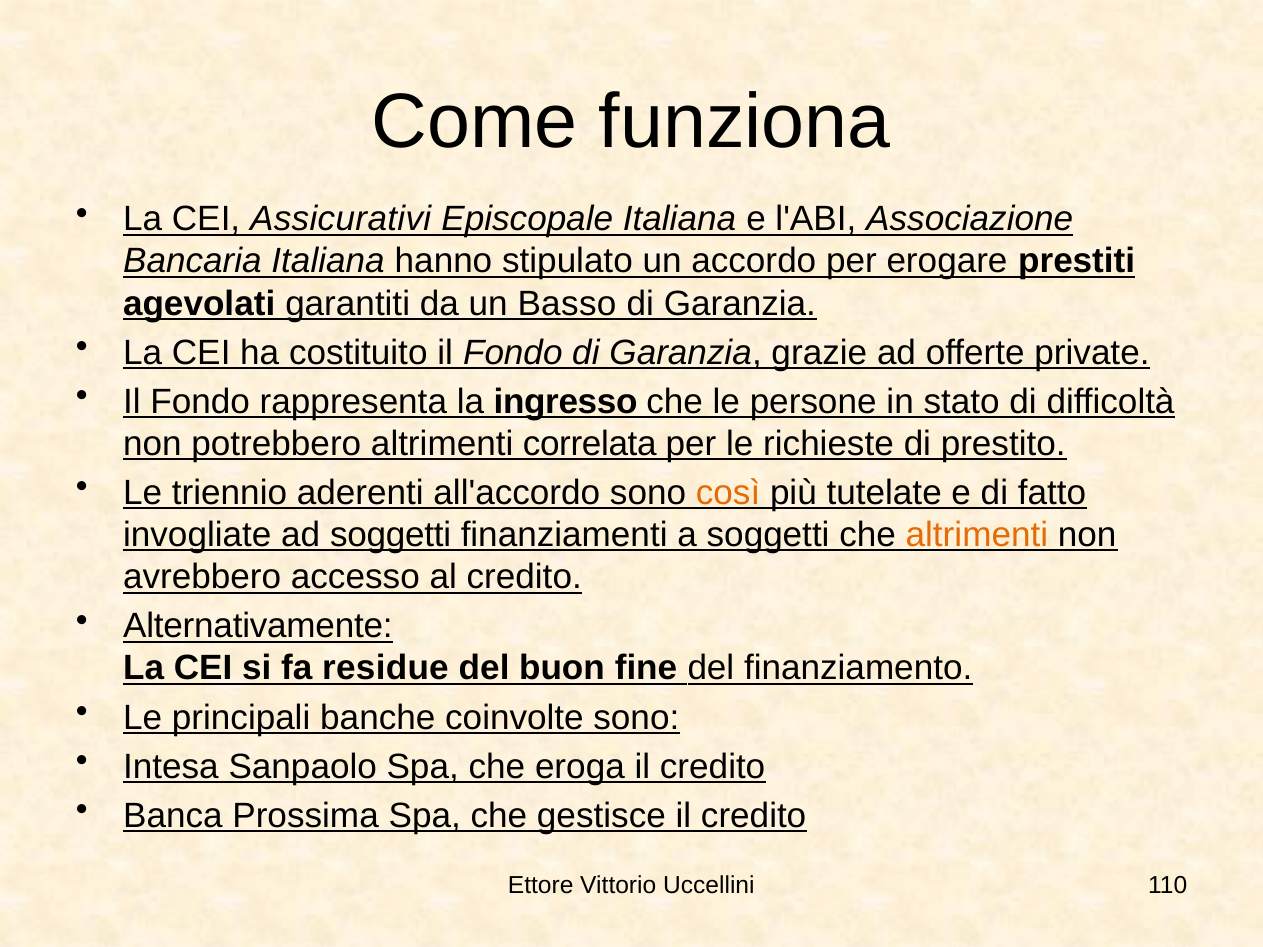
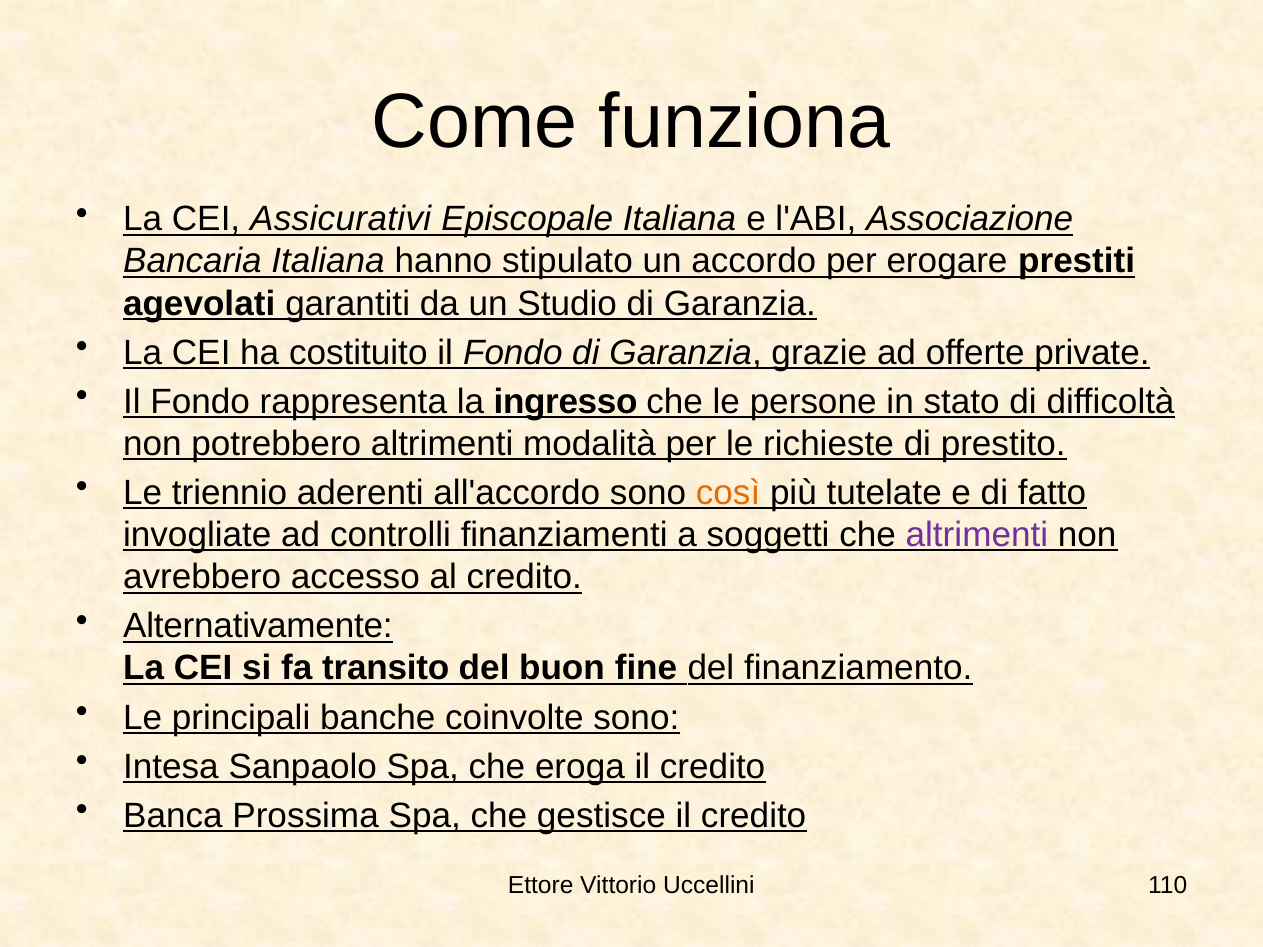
Basso: Basso -> Studio (567, 304)
correlata: correlata -> modalità (590, 444)
ad soggetti: soggetti -> controlli (390, 535)
altrimenti colour: orange -> purple (977, 535)
residue: residue -> transito (386, 668)
